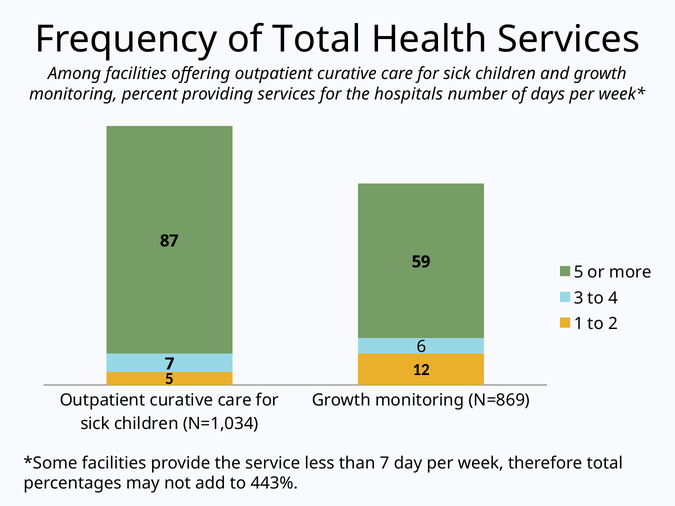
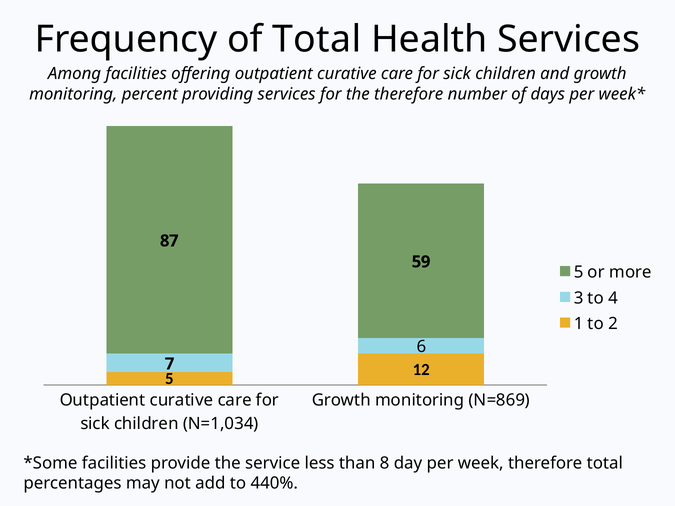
the hospitals: hospitals -> therefore (409, 94)
than 7: 7 -> 8 (385, 463)
443%: 443% -> 440% (274, 483)
